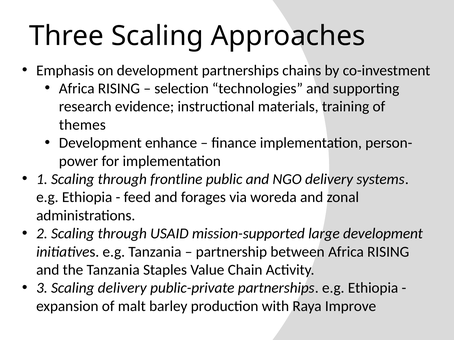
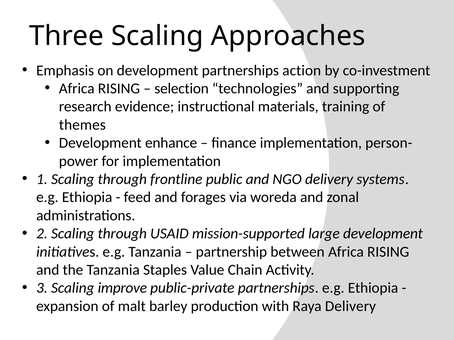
chains: chains -> action (302, 70)
Scaling delivery: delivery -> improve (122, 288)
Raya Improve: Improve -> Delivery (350, 307)
